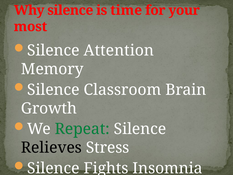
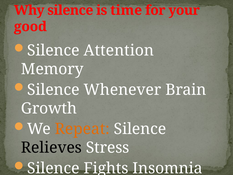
most: most -> good (30, 27)
Classroom: Classroom -> Whenever (122, 90)
Repeat colour: green -> orange (82, 129)
